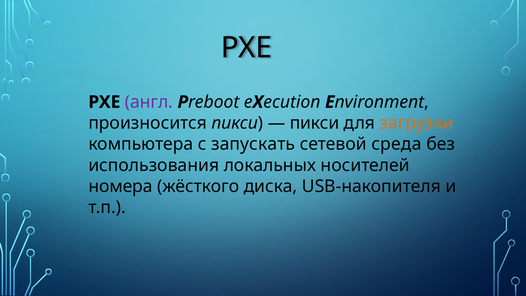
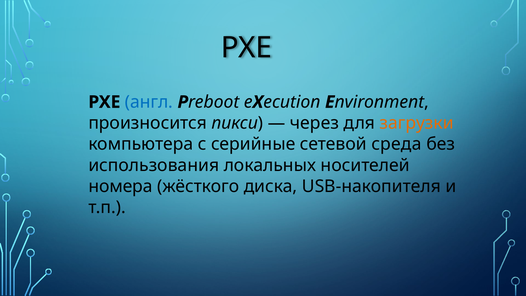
англ colour: purple -> blue (149, 102)
пикси: пикси -> через (314, 123)
запускать: запускать -> серийные (253, 144)
